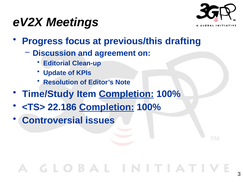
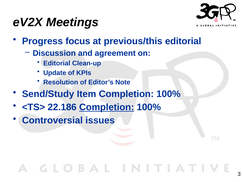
previous/this drafting: drafting -> editorial (183, 41)
Time/Study: Time/Study -> Send/Study (48, 94)
Completion underline: present -> none (126, 94)
